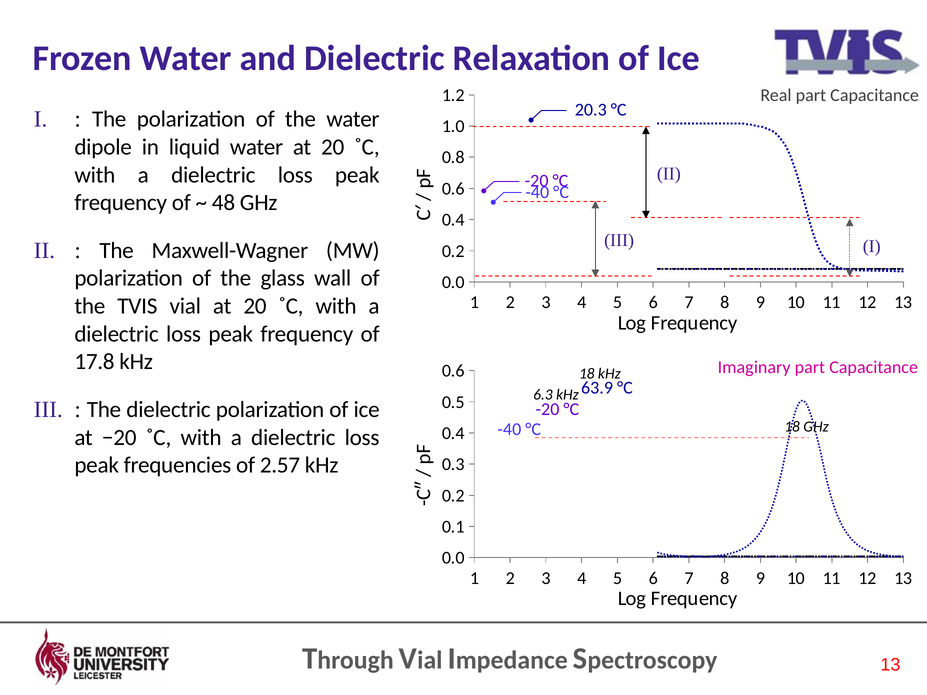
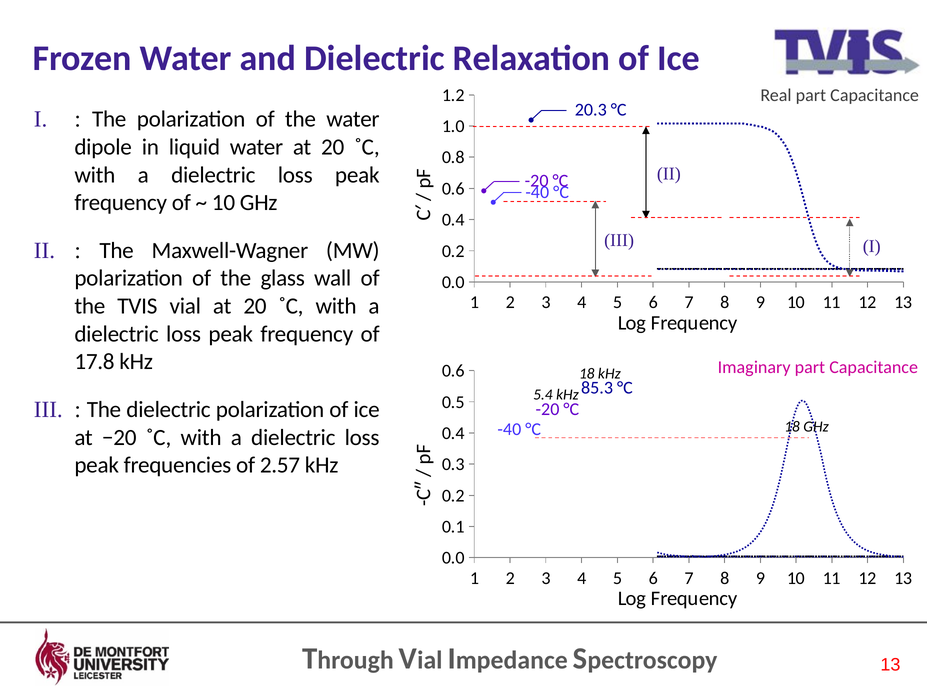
48: 48 -> 10 (224, 203)
63.9: 63.9 -> 85.3 (597, 388)
6.3: 6.3 -> 5.4 (543, 395)
